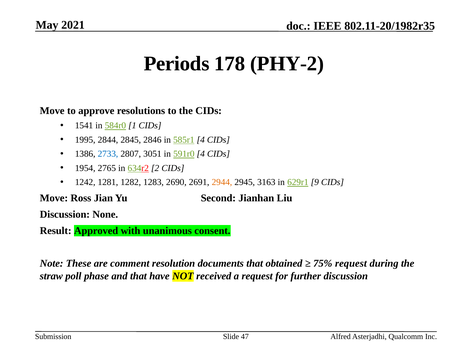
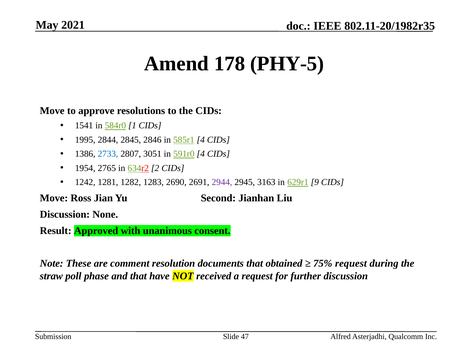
Periods: Periods -> Amend (176, 64)
PHY-2: PHY-2 -> PHY-5 (287, 64)
2944 colour: orange -> purple (222, 182)
